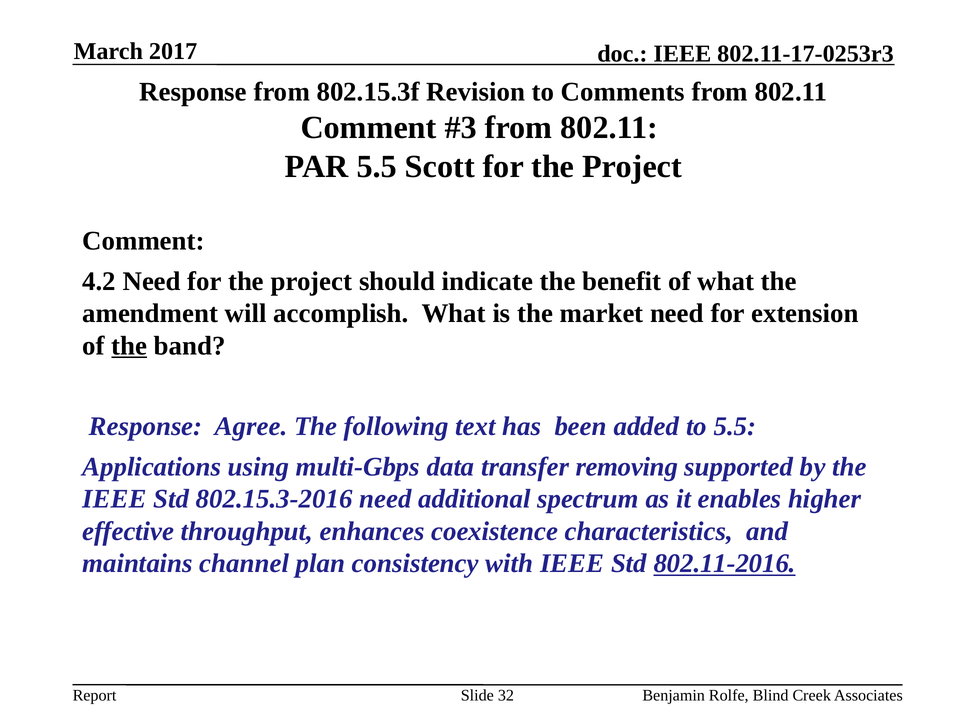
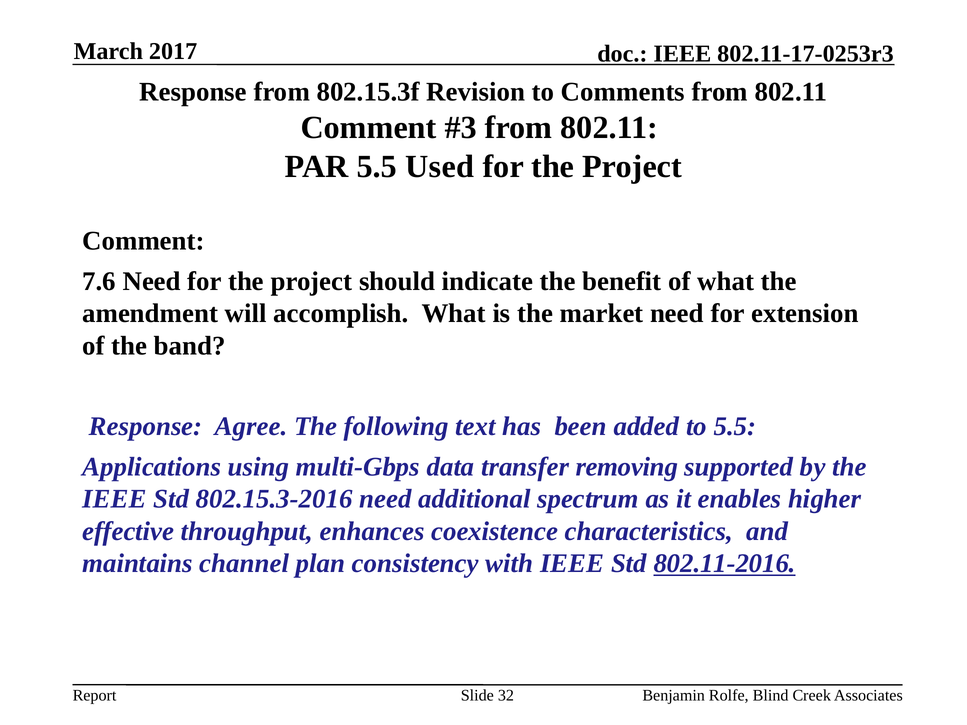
Scott: Scott -> Used (440, 167)
4.2: 4.2 -> 7.6 (99, 281)
the underline: present -> none (129, 346)
